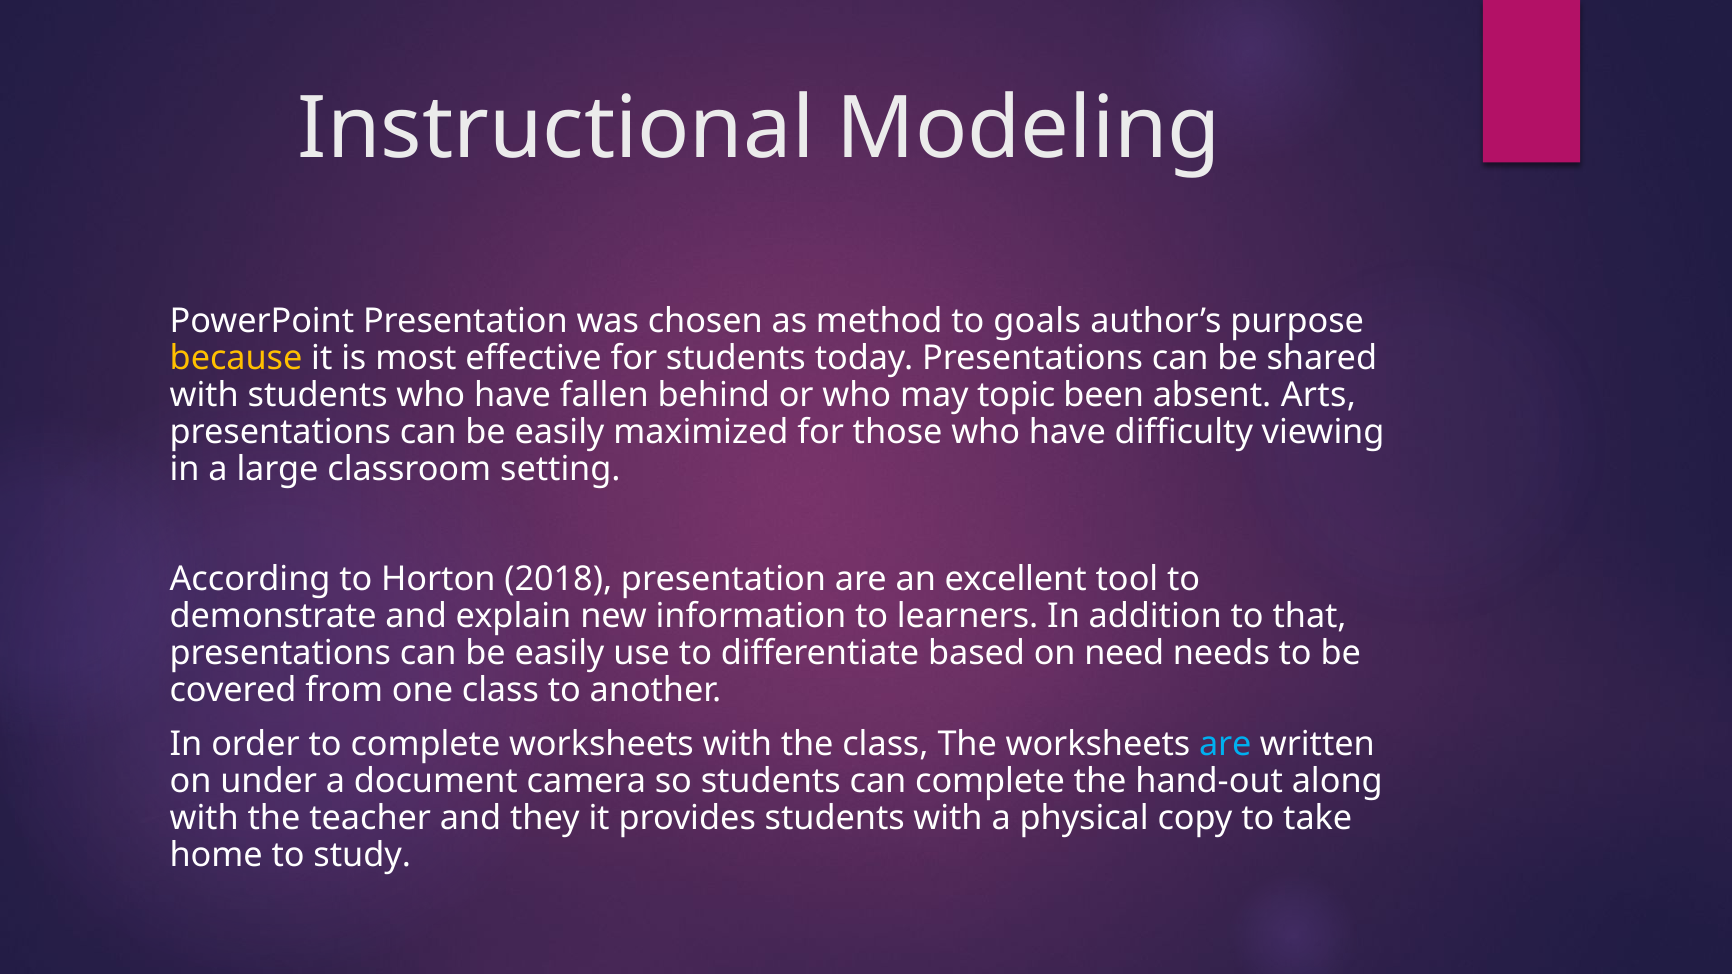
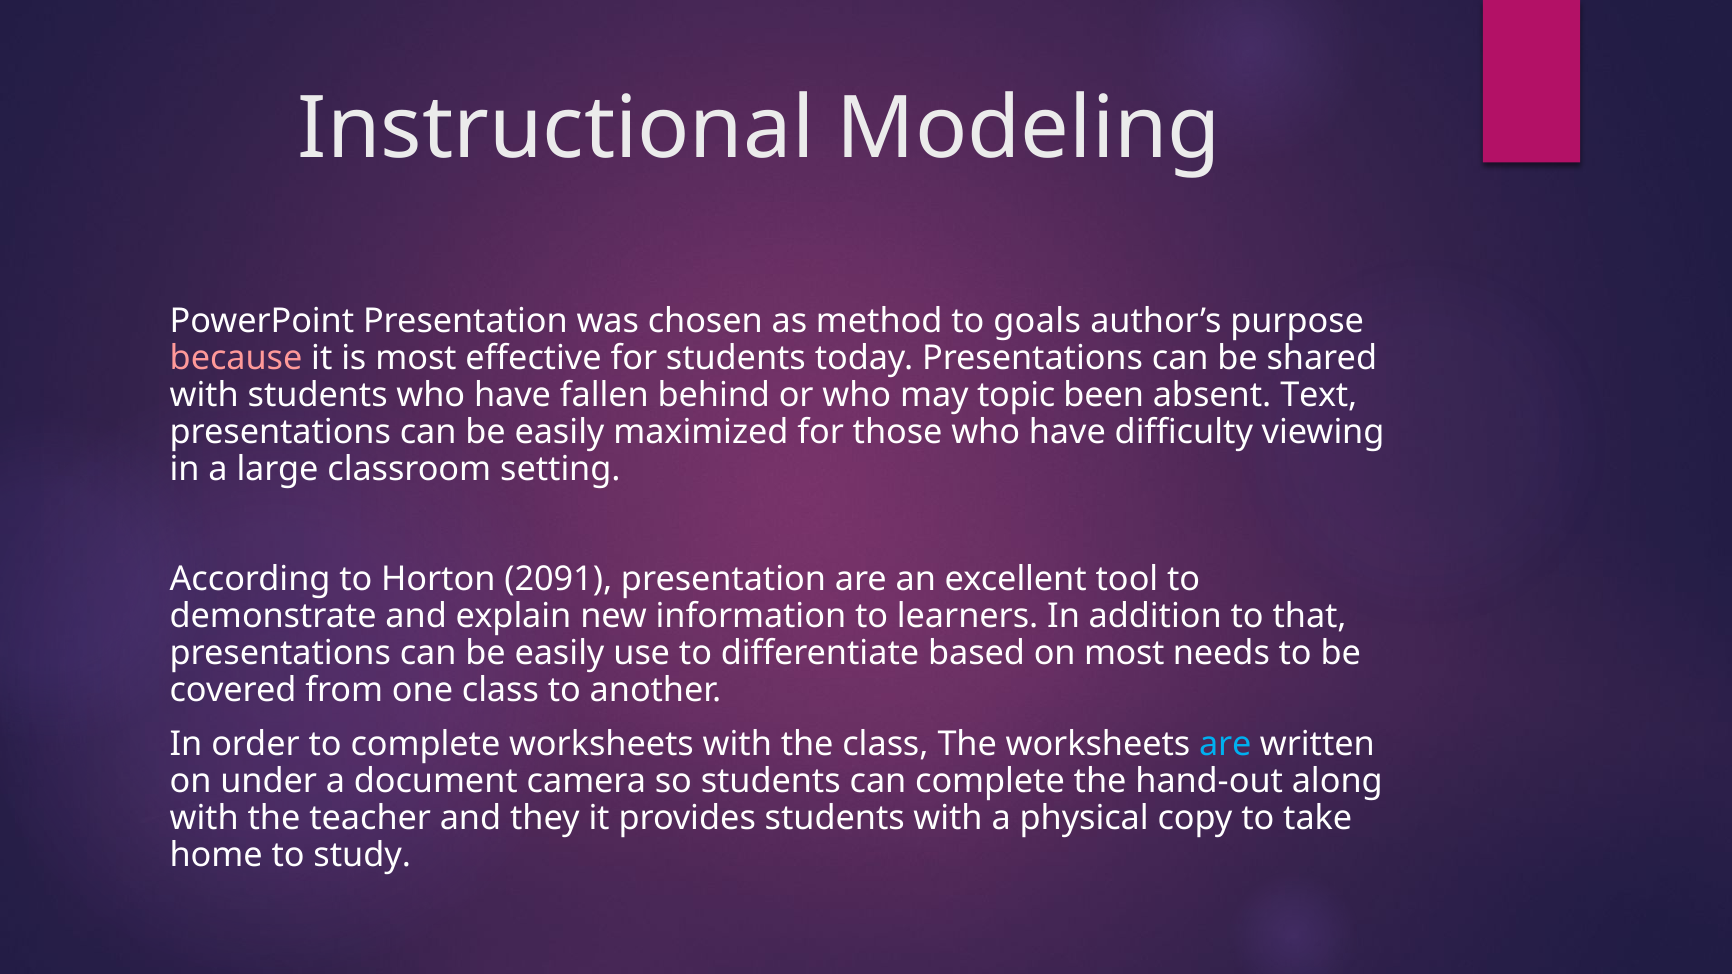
because colour: yellow -> pink (236, 358)
Arts: Arts -> Text (1319, 395)
2018: 2018 -> 2091 (558, 580)
on need: need -> most (1124, 654)
